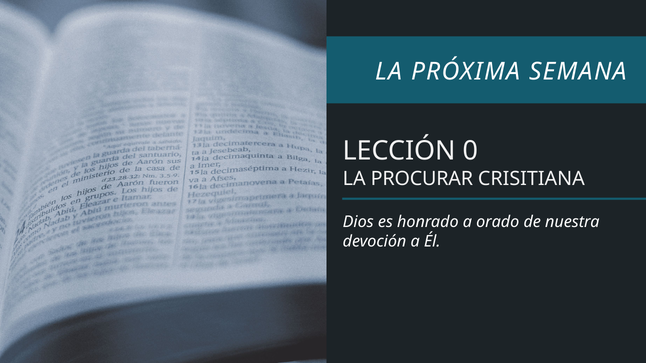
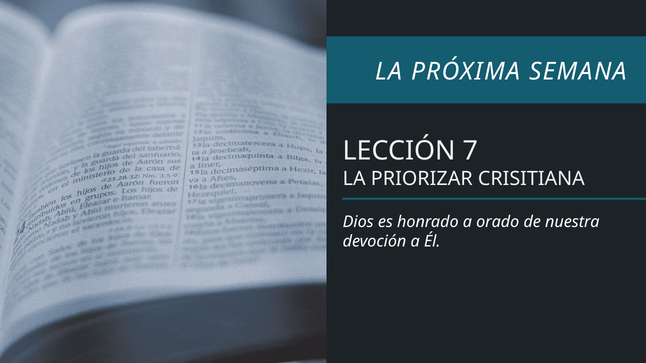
0: 0 -> 7 (471, 151)
PROCURAR: PROCURAR -> PRIORIZAR (422, 179)
